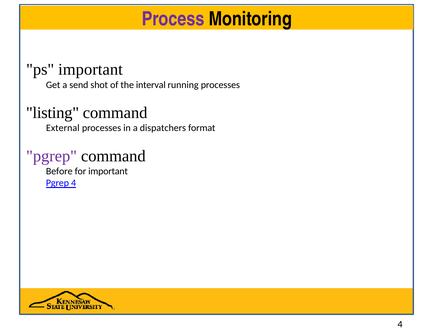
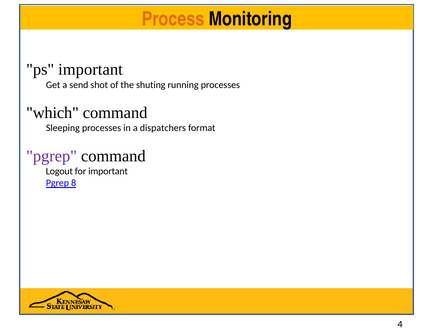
Process colour: purple -> orange (173, 19)
interval: interval -> shuting (151, 85)
listing: listing -> which (53, 113)
External: External -> Sleeping (63, 128)
Before: Before -> Logout (59, 172)
Pgrep 4: 4 -> 8 (74, 183)
